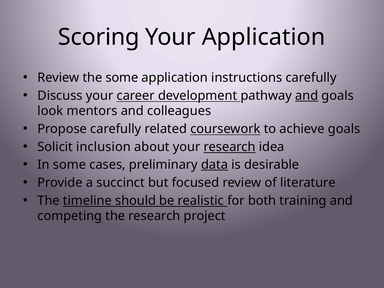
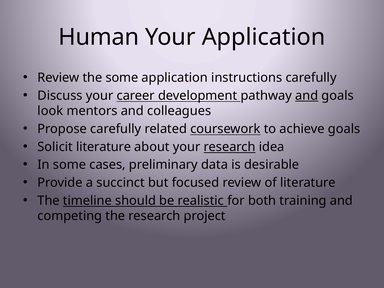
Scoring: Scoring -> Human (99, 37)
Solicit inclusion: inclusion -> literature (104, 147)
data underline: present -> none (215, 165)
